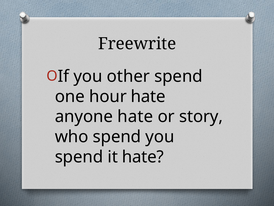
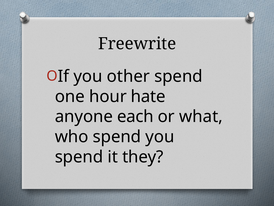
anyone hate: hate -> each (135, 116)
story: story -> what (201, 116)
it hate: hate -> they (143, 157)
